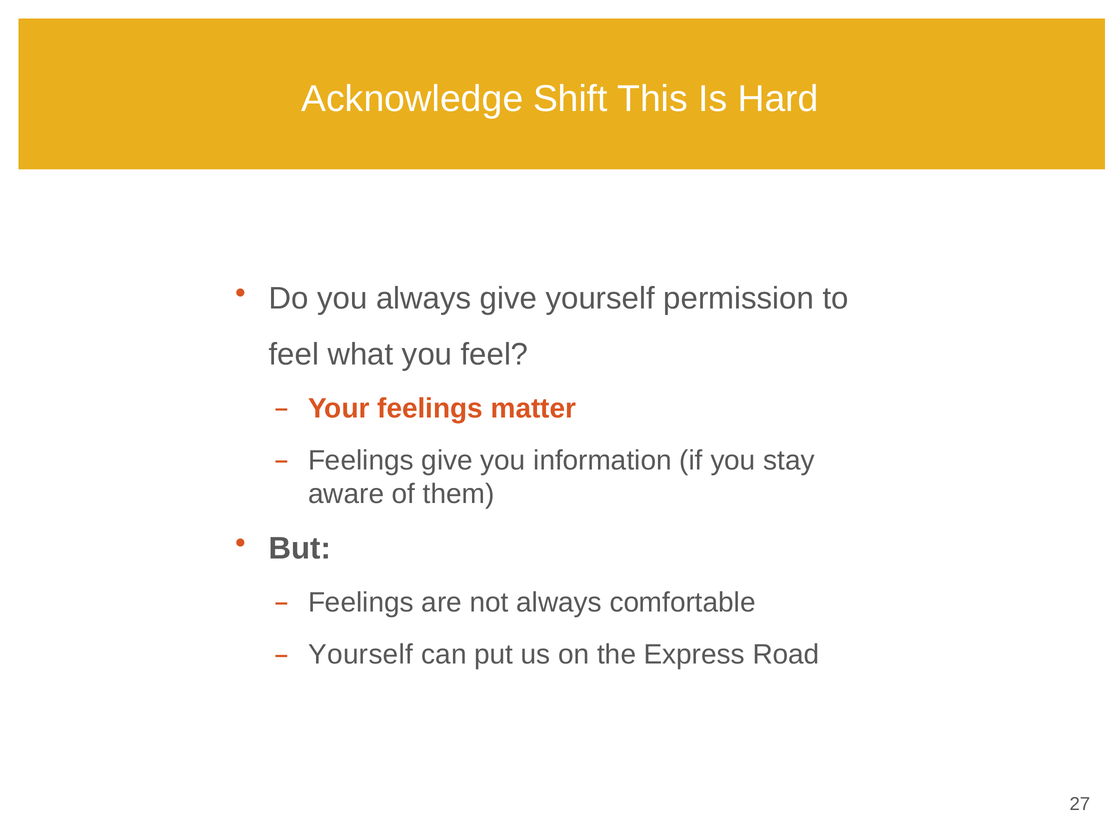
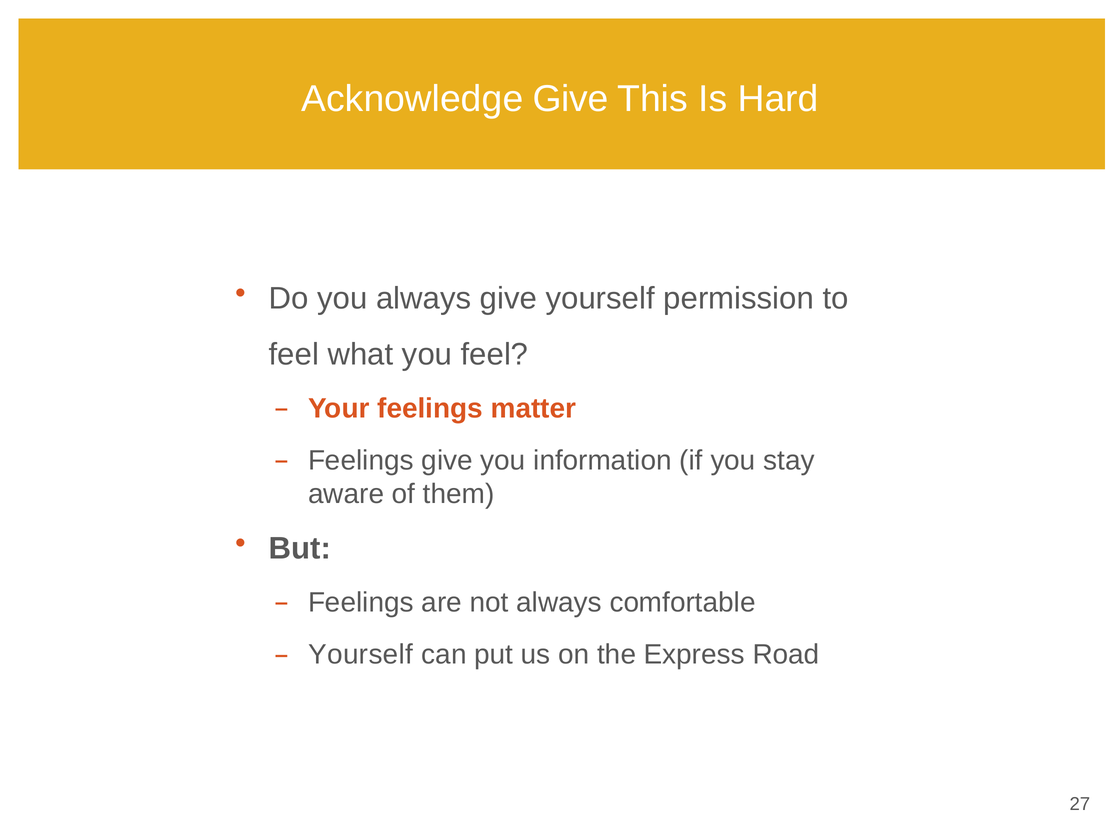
Acknowledge Shift: Shift -> Give (571, 99)
